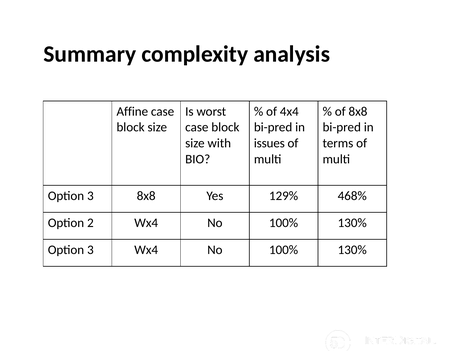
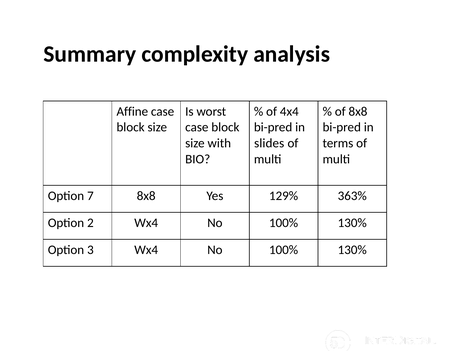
issues: issues -> slides (269, 143)
3: 3 -> 7 (90, 196)
468%: 468% -> 363% (352, 196)
